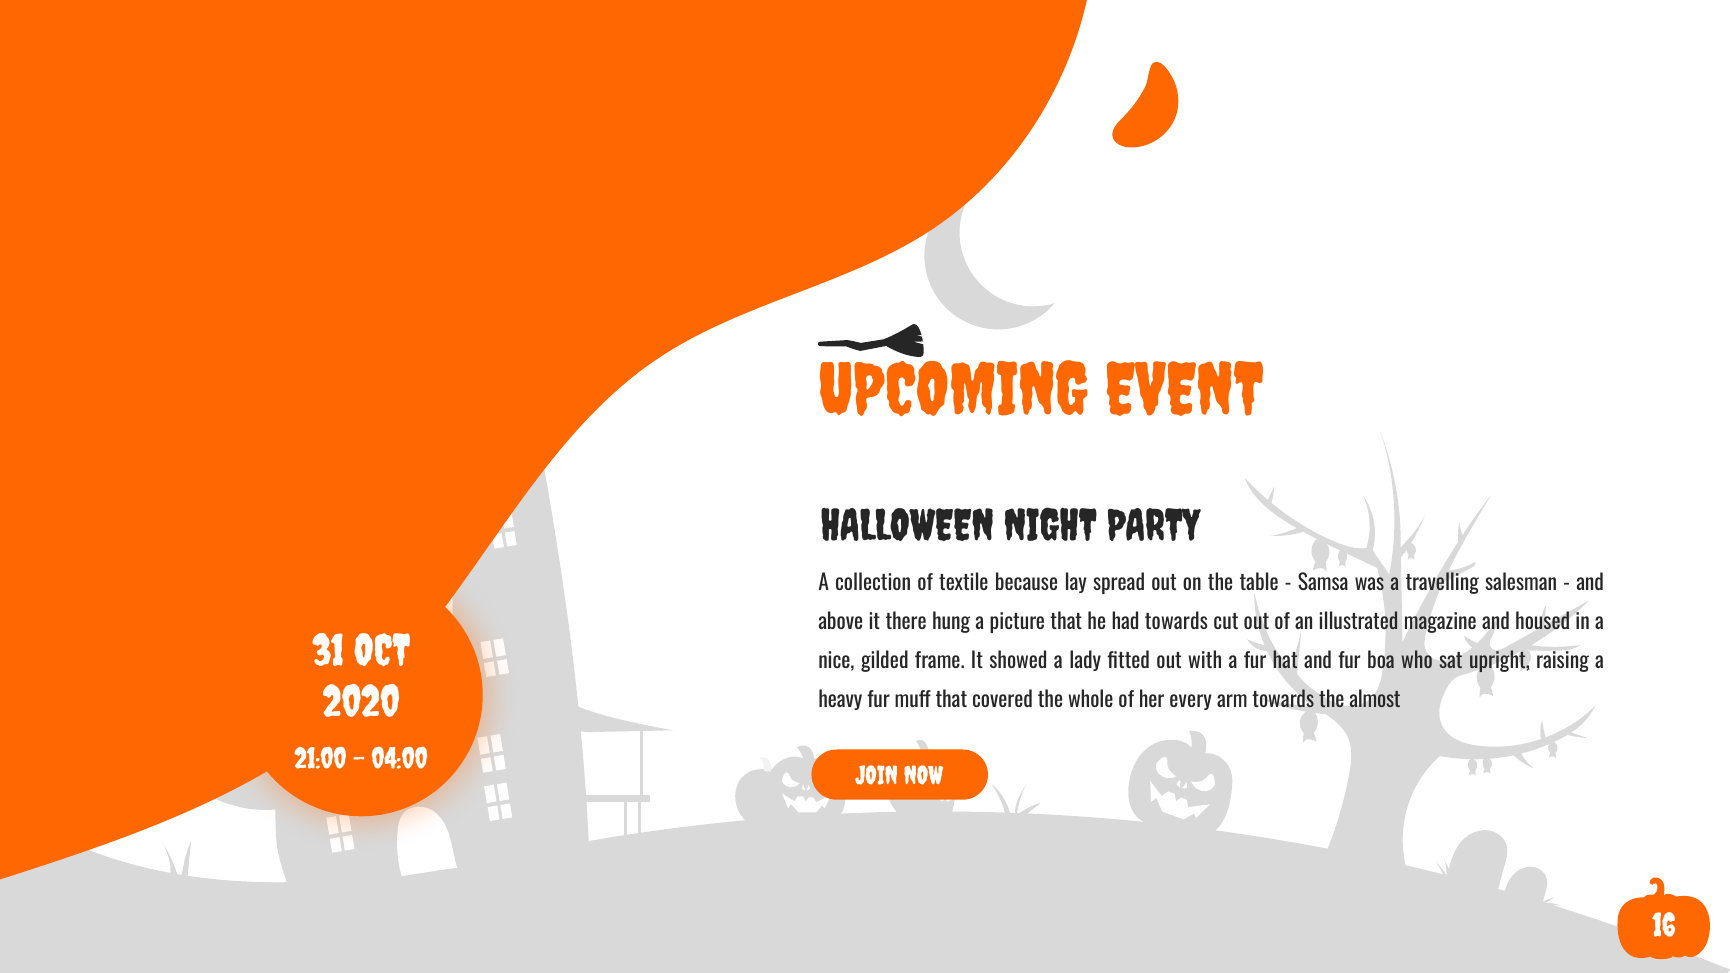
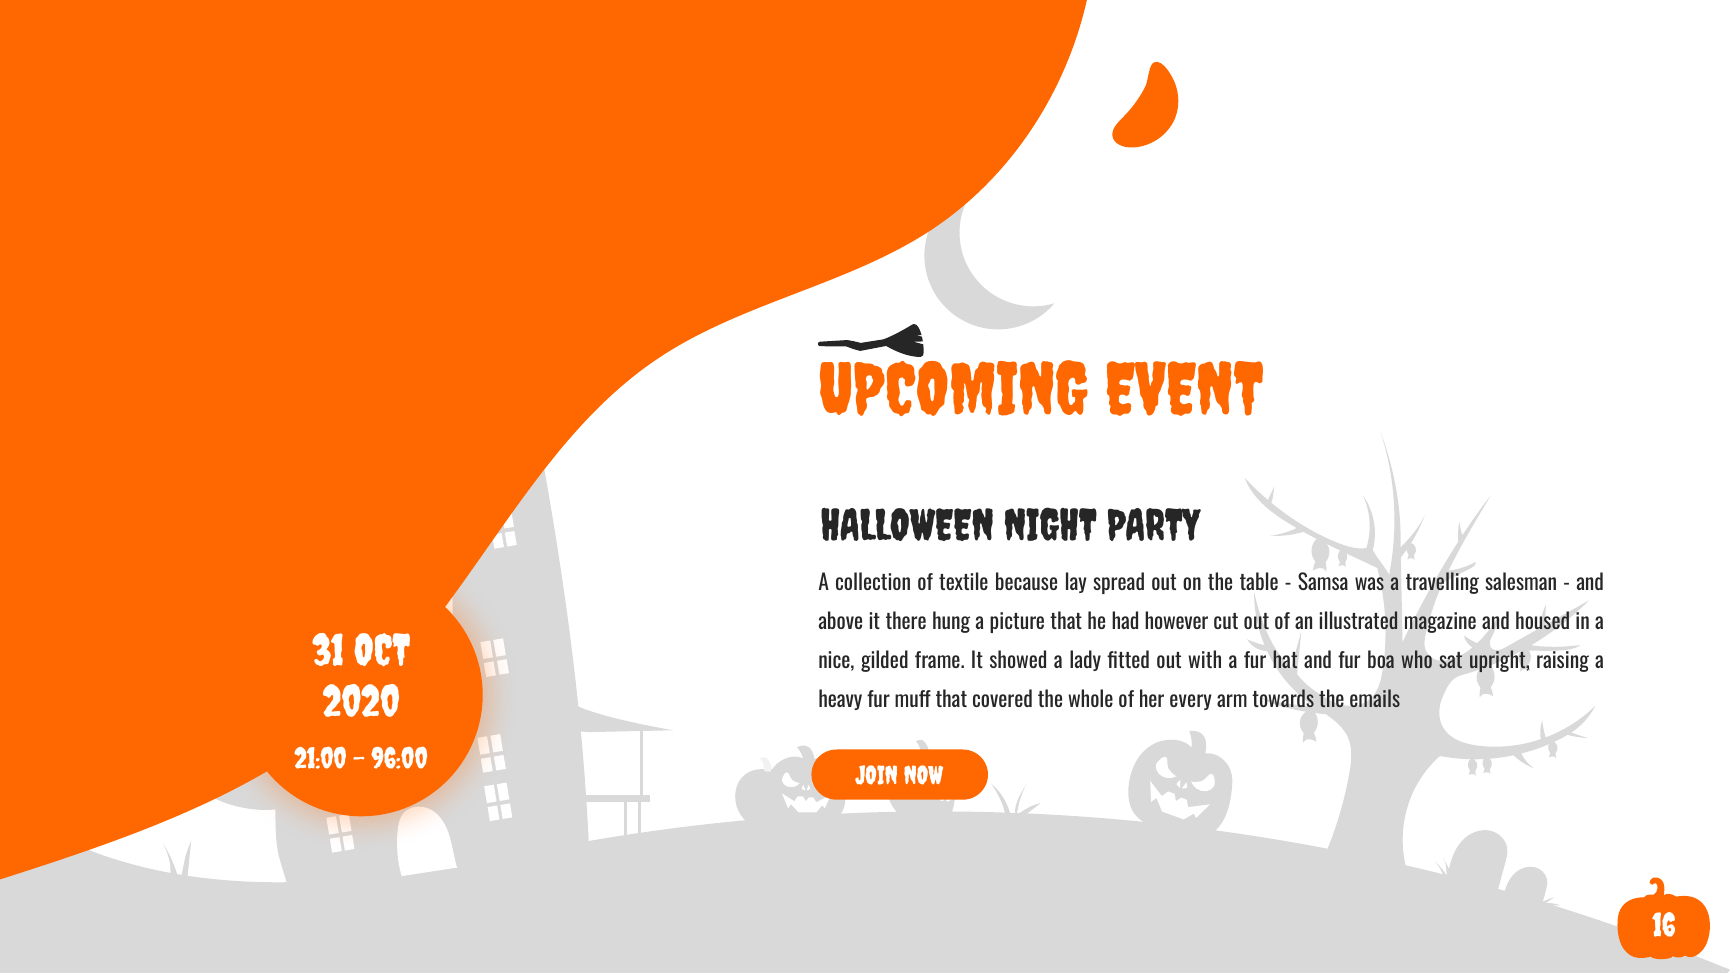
had towards: towards -> however (1177, 622)
almost: almost -> emails (1375, 700)
04:00: 04:00 -> 96:00 (400, 759)
